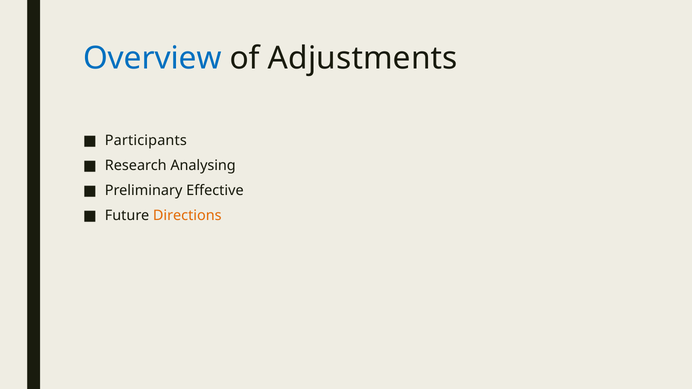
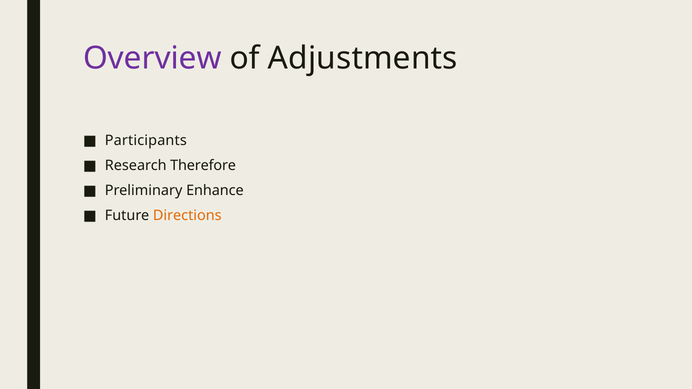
Overview colour: blue -> purple (152, 58)
Analysing: Analysing -> Therefore (203, 166)
Effective: Effective -> Enhance (215, 190)
